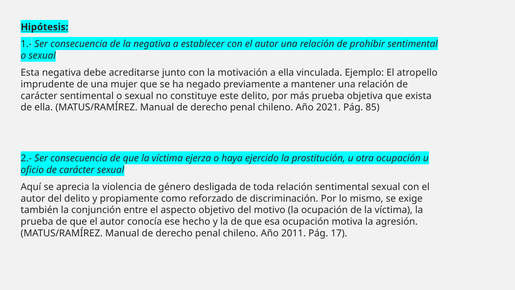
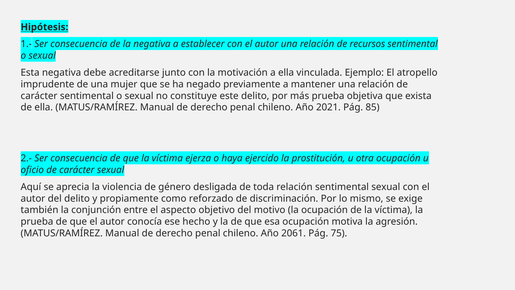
prohibir: prohibir -> recursos (367, 44)
2011: 2011 -> 2061 (294, 233)
17: 17 -> 75 (339, 233)
